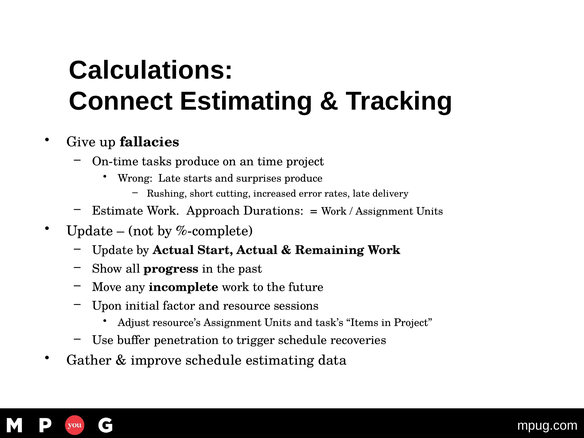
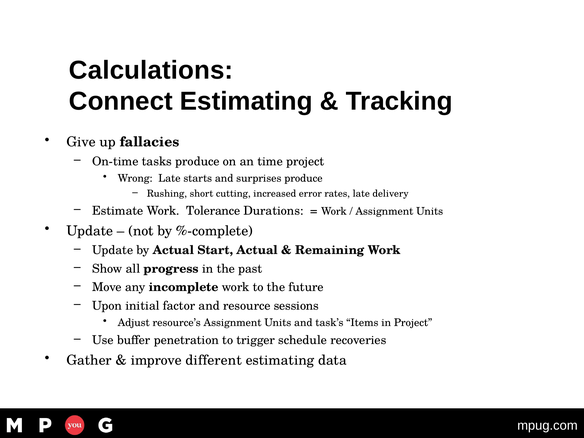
Approach: Approach -> Tolerance (213, 211)
improve schedule: schedule -> different (214, 360)
